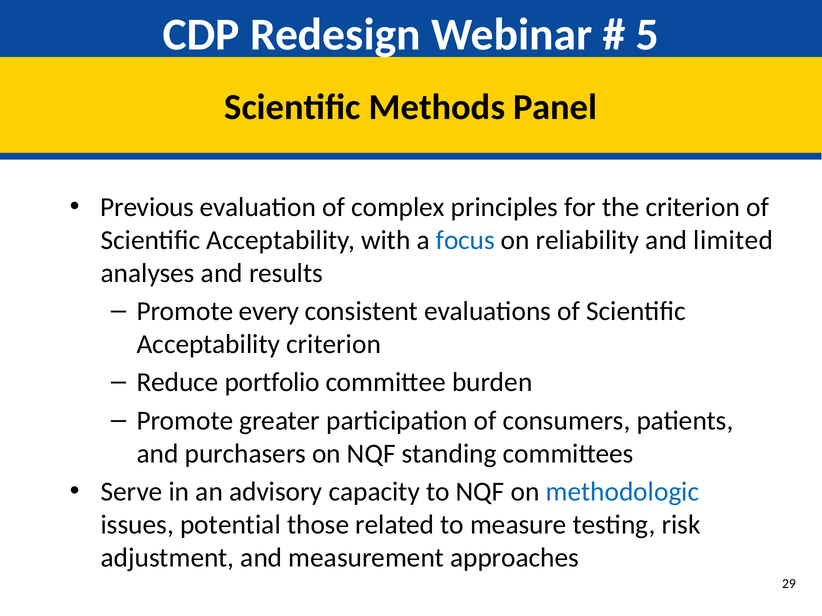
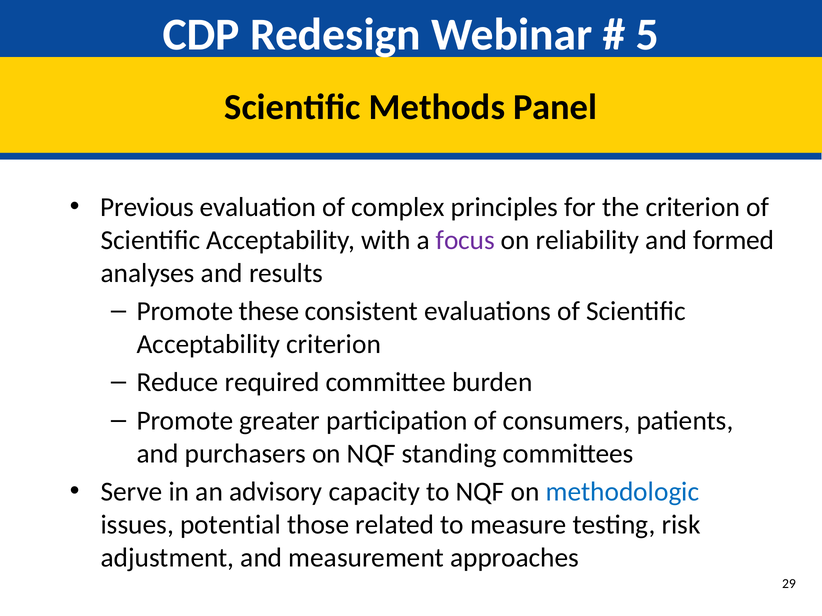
focus colour: blue -> purple (465, 240)
limited: limited -> formed (733, 240)
every: every -> these (269, 312)
portfolio: portfolio -> required (272, 383)
